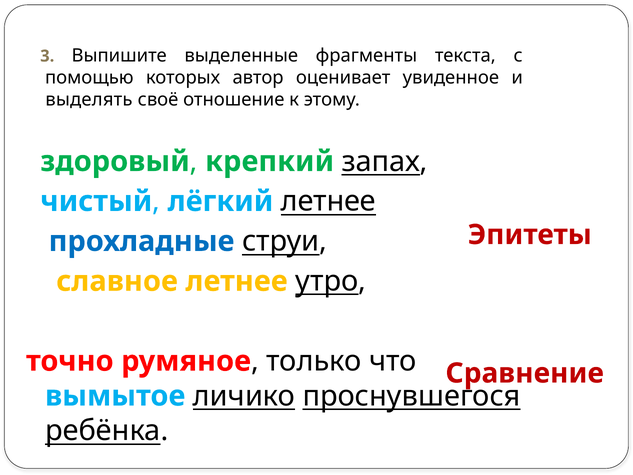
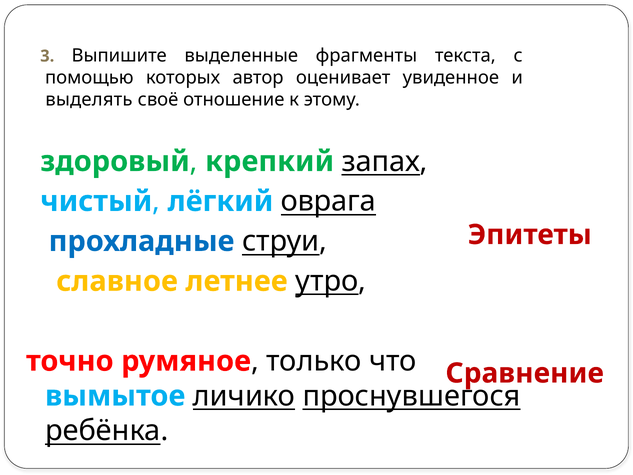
лёгкий летнее: летнее -> оврага (328, 201)
